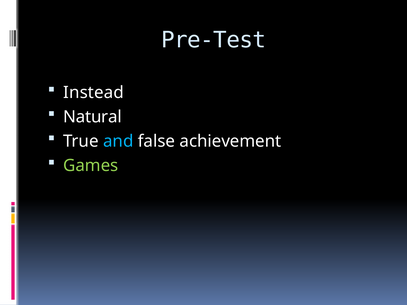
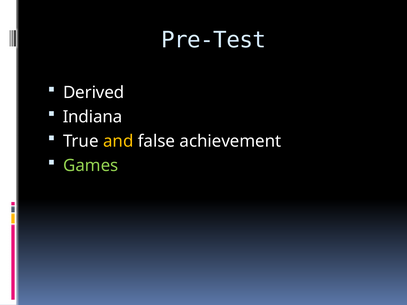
Instead: Instead -> Derived (94, 93)
Natural: Natural -> Indiana (92, 117)
and colour: light blue -> yellow (118, 141)
